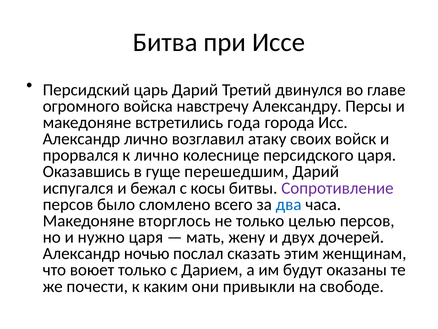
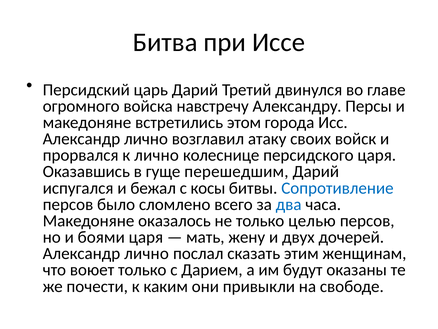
года: года -> этом (244, 122)
Сопротивление colour: purple -> blue (337, 188)
вторглось: вторглось -> оказалось (174, 220)
нужно: нужно -> боями (101, 237)
ночью: ночью -> лично (147, 253)
